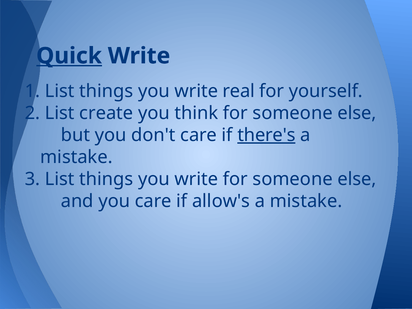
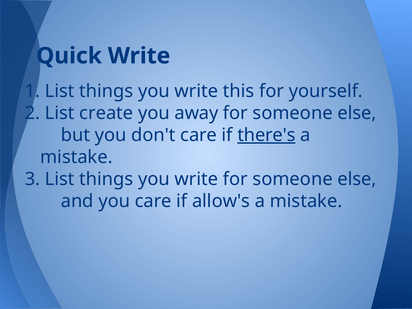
Quick underline: present -> none (69, 56)
real: real -> this (239, 91)
think: think -> away (196, 113)
